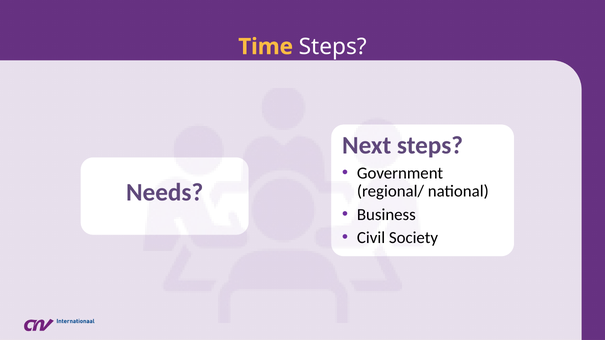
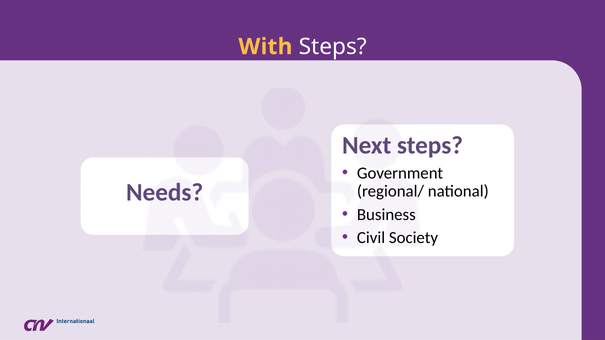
Time: Time -> With (265, 47)
